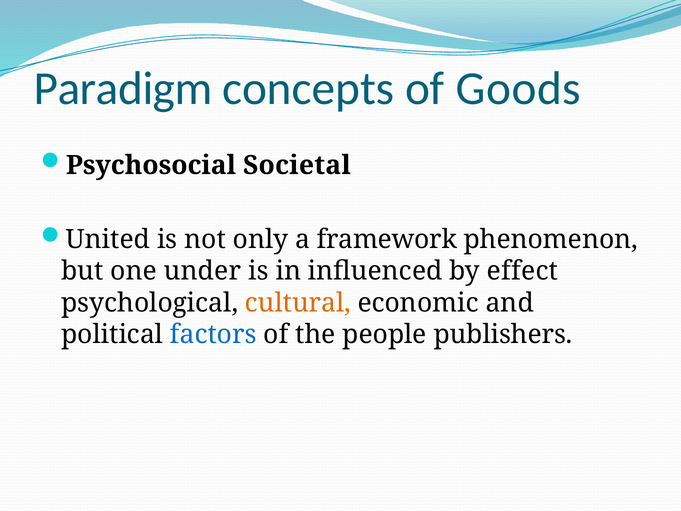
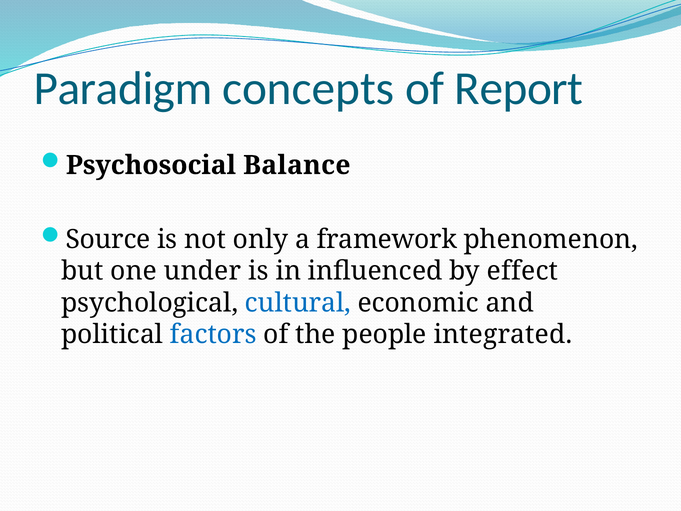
Goods: Goods -> Report (519, 88)
Societal: Societal -> Balance (297, 165)
United: United -> Source (108, 239)
cultural colour: orange -> blue (298, 303)
publishers: publishers -> integrated (503, 334)
